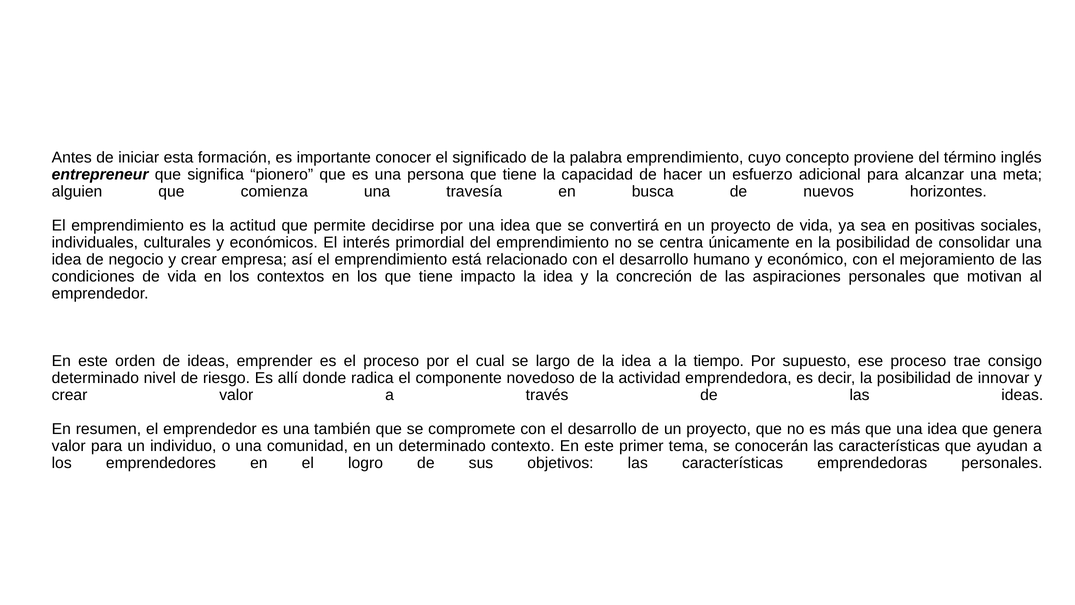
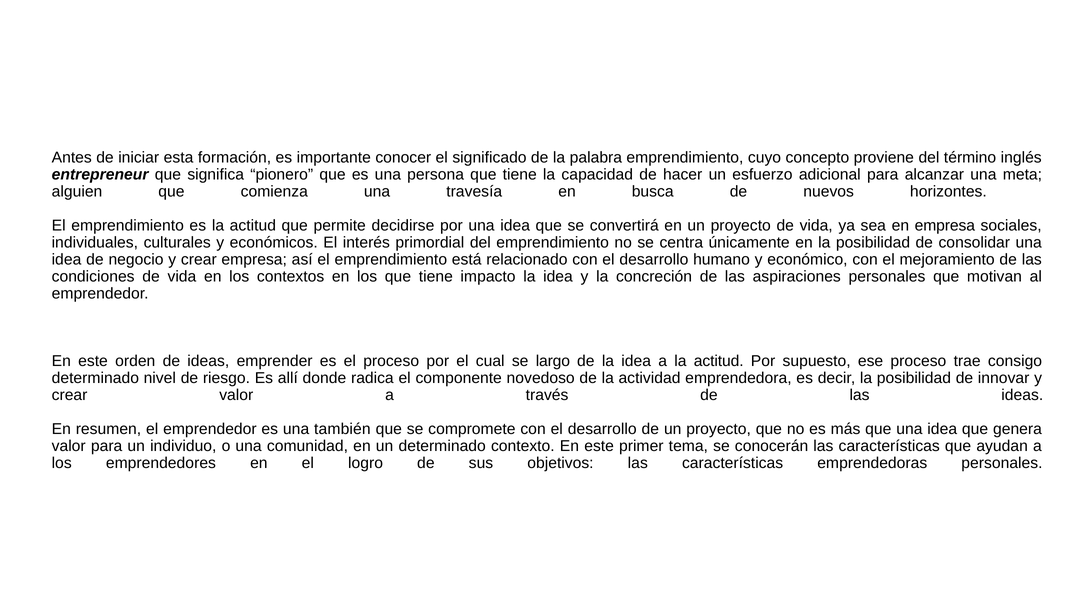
en positivas: positivas -> empresa (945, 225)
a la tiempo: tiempo -> actitud (719, 361)
